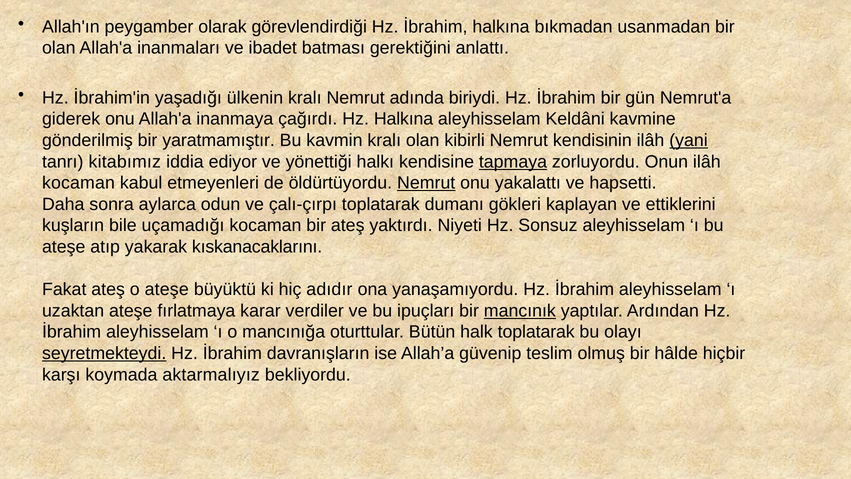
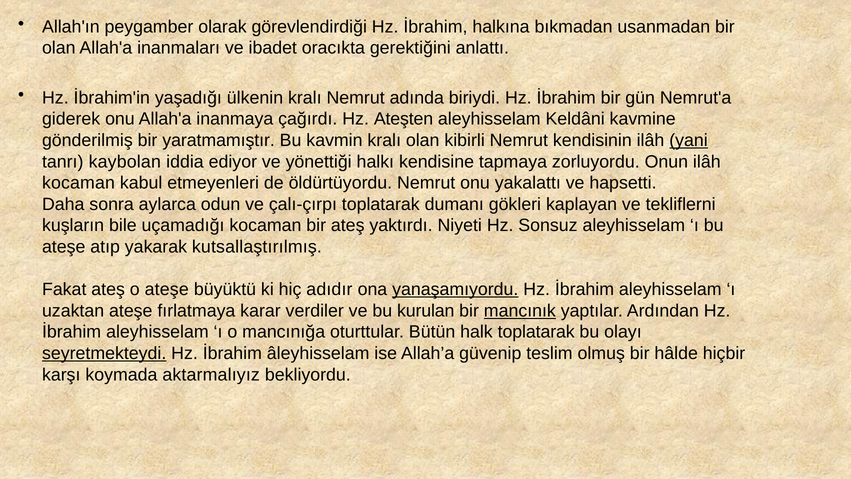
batması: batması -> oracıkta (333, 48)
Hz Halkına: Halkına -> Ateşten (404, 119)
kitabımız: kitabımız -> kaybolan (125, 162)
tapmaya underline: present -> none (513, 162)
Nemrut underline: present -> none (426, 183)
ettiklerini: ettiklerini -> tekliflerni (681, 204)
kıskanacaklarını: kıskanacaklarını -> kutsallaştırılmış (257, 247)
yanaşamıyordu underline: none -> present (455, 289)
ipuçları: ipuçları -> kurulan (426, 311)
davranışların: davranışların -> âleyhisselam (318, 353)
